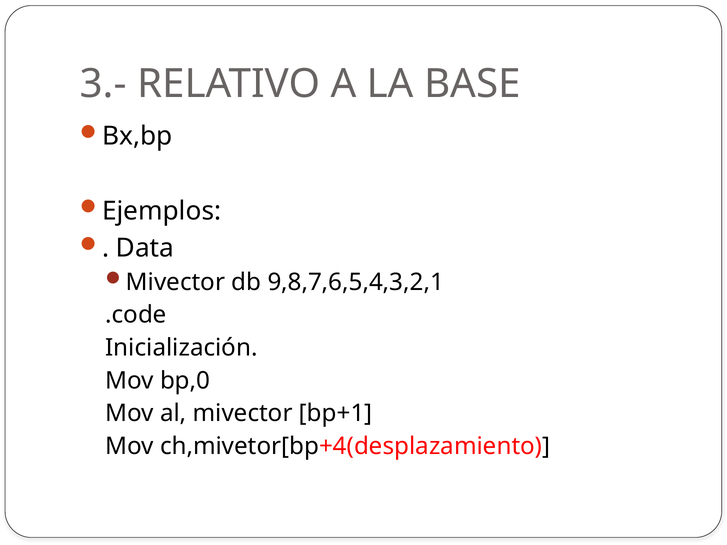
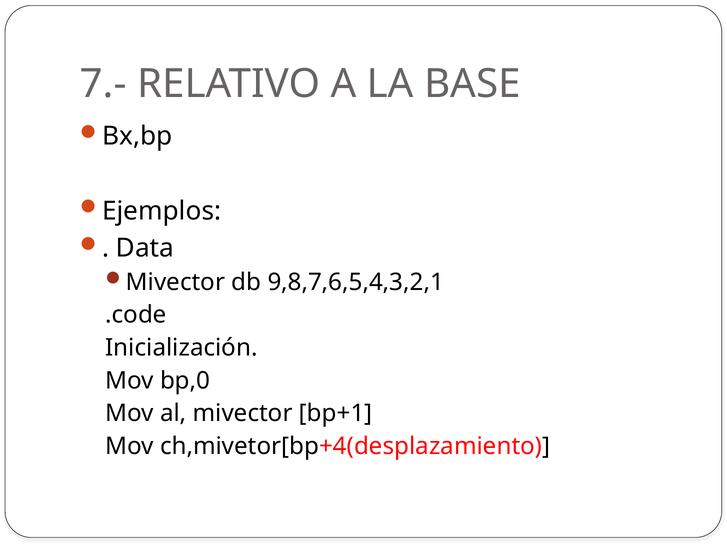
3.-: 3.- -> 7.- (103, 84)
